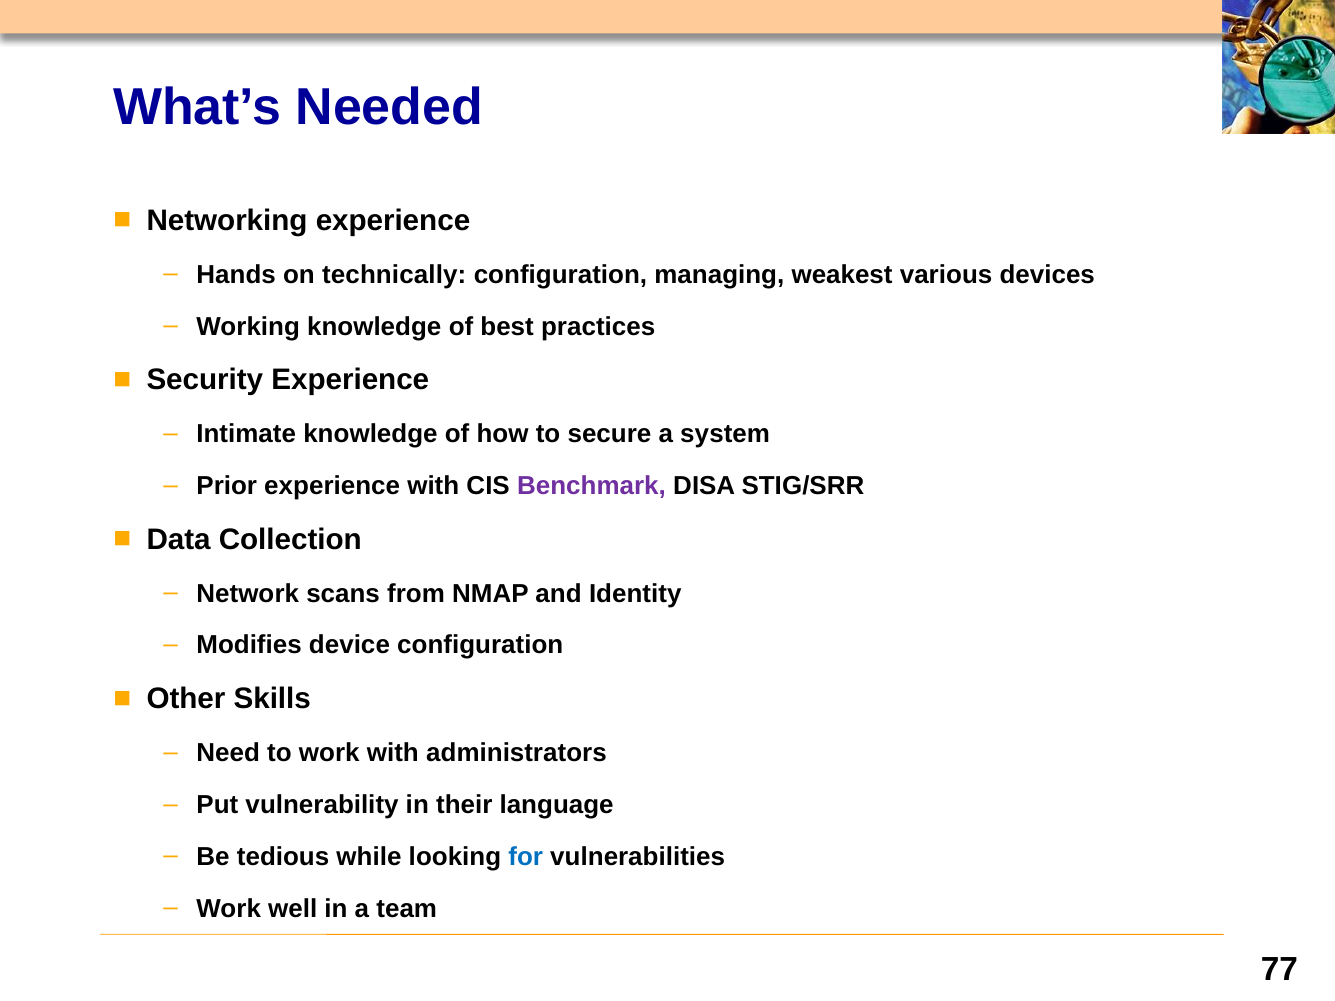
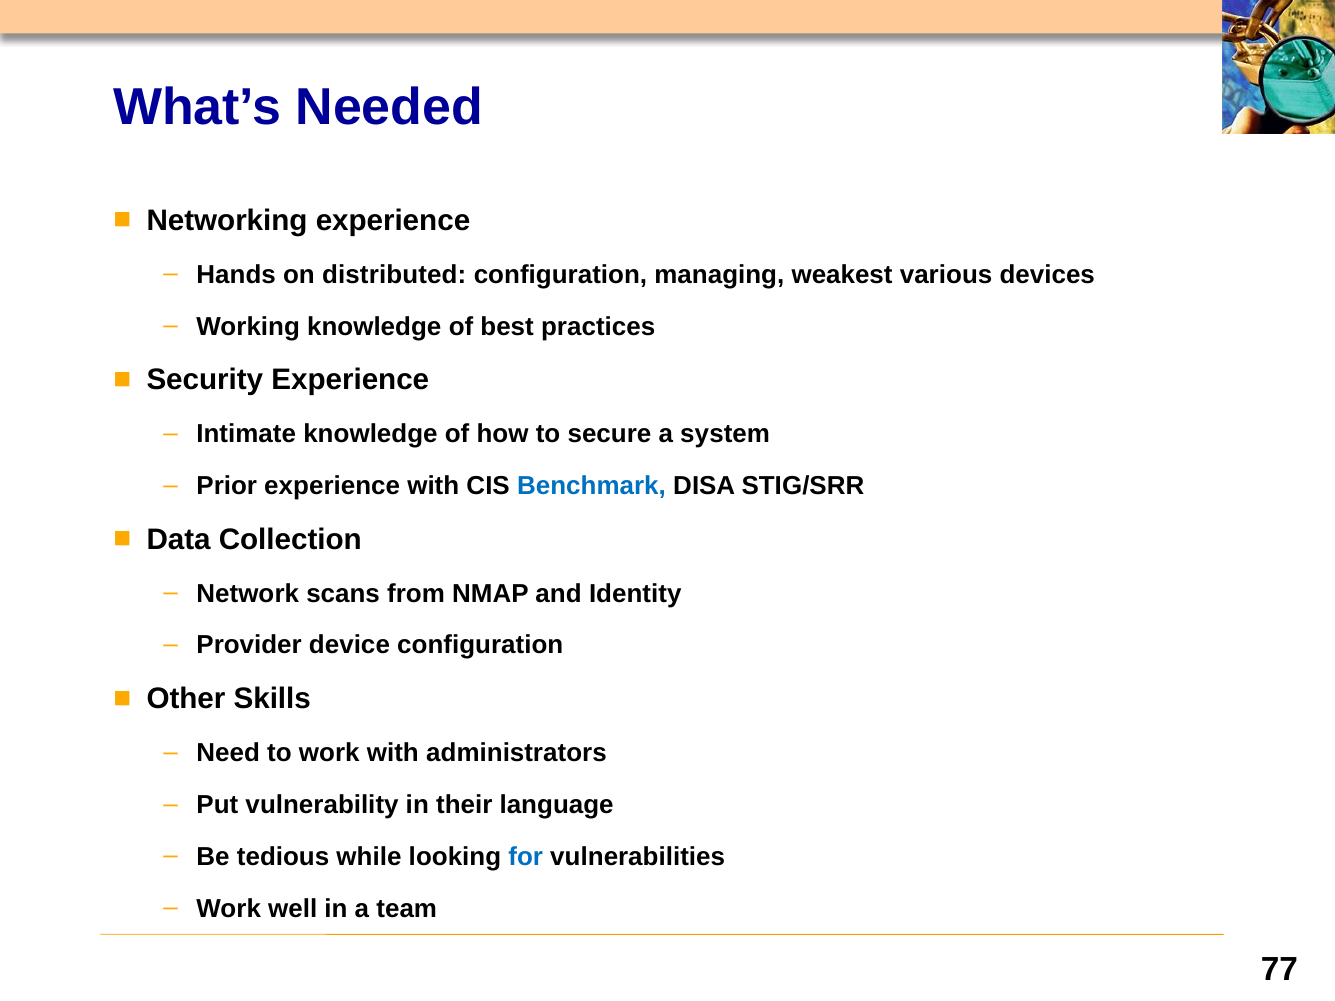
technically: technically -> distributed (394, 275)
Benchmark colour: purple -> blue (592, 486)
Modifies: Modifies -> Provider (249, 646)
